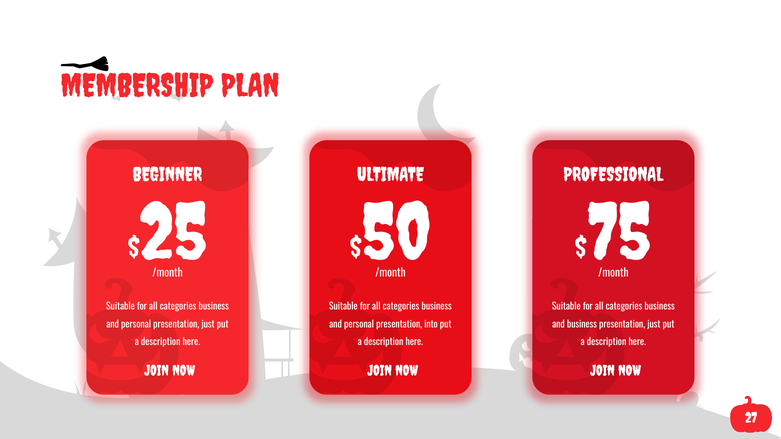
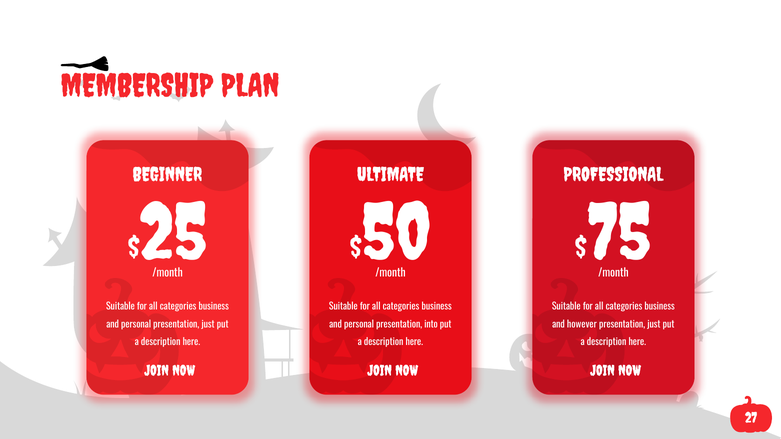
and business: business -> however (582, 325)
